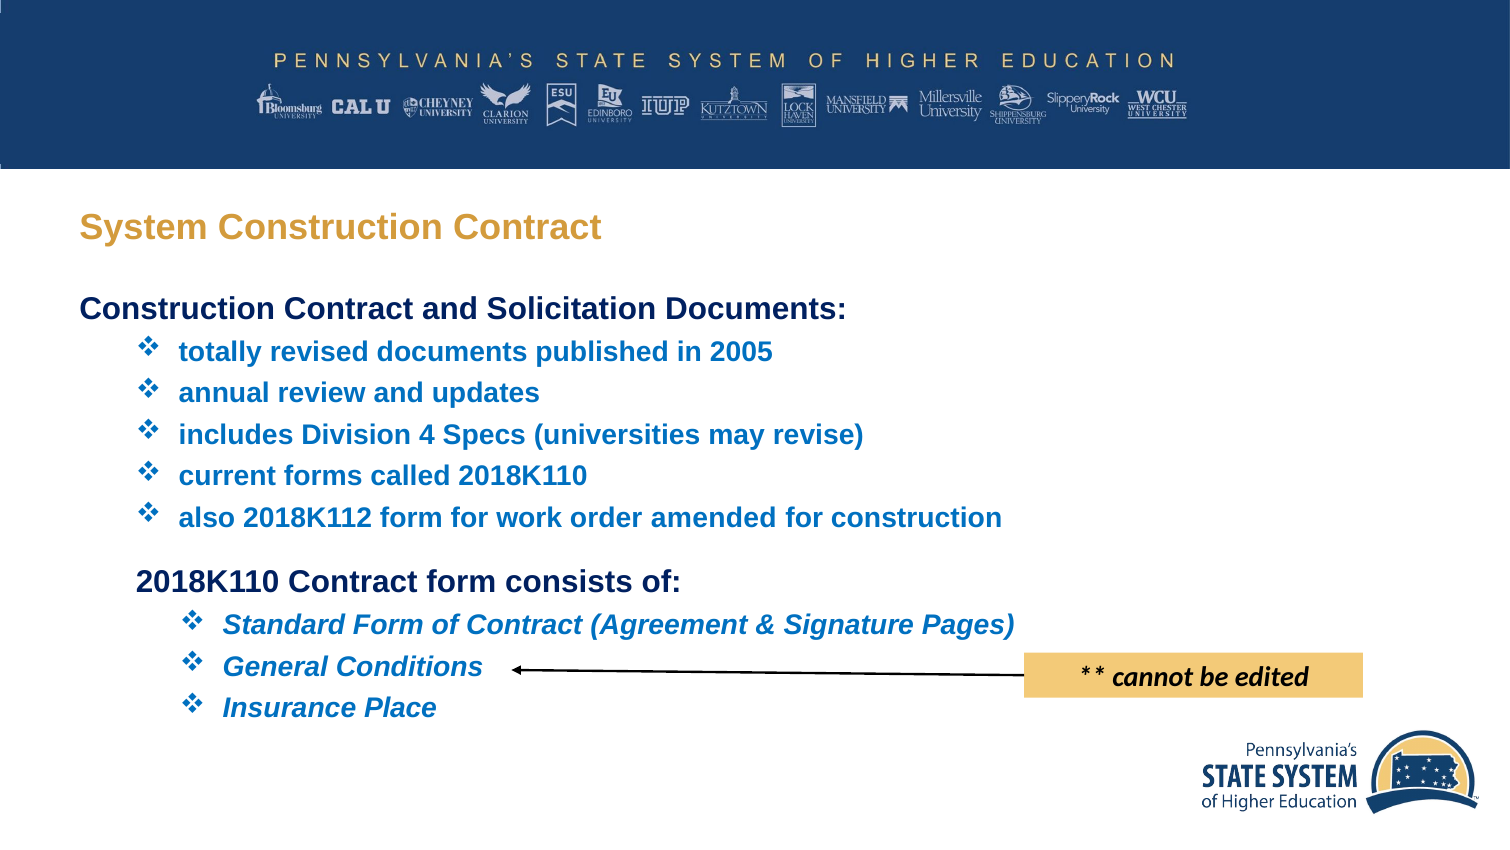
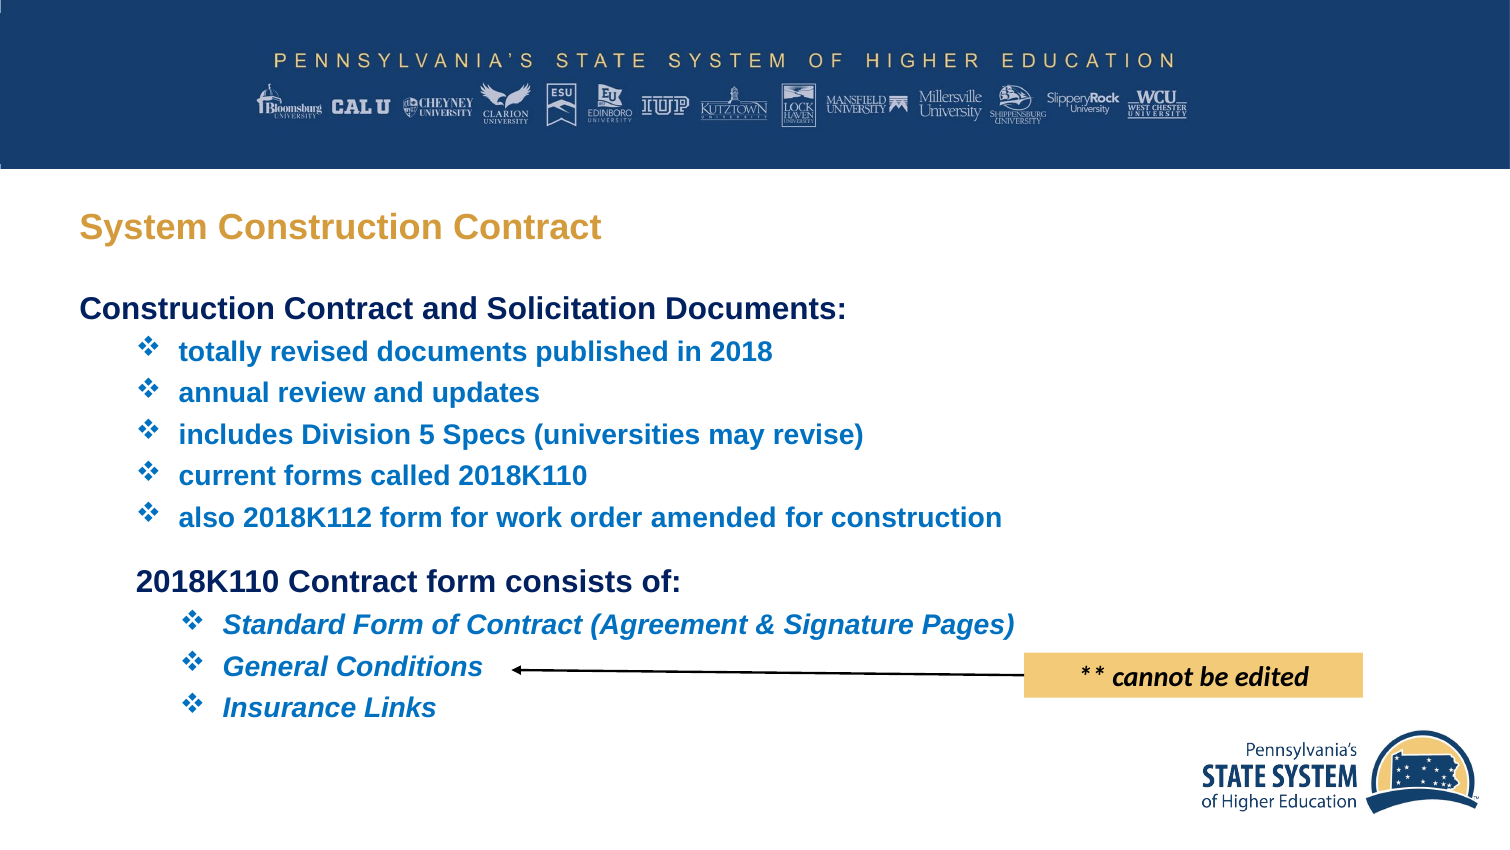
2005: 2005 -> 2018 (741, 352)
4: 4 -> 5 (427, 435)
Place: Place -> Links (400, 708)
